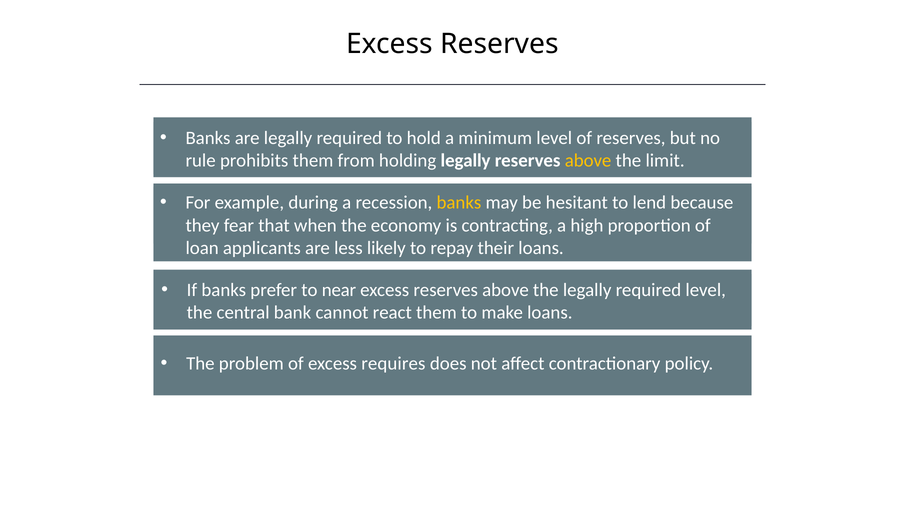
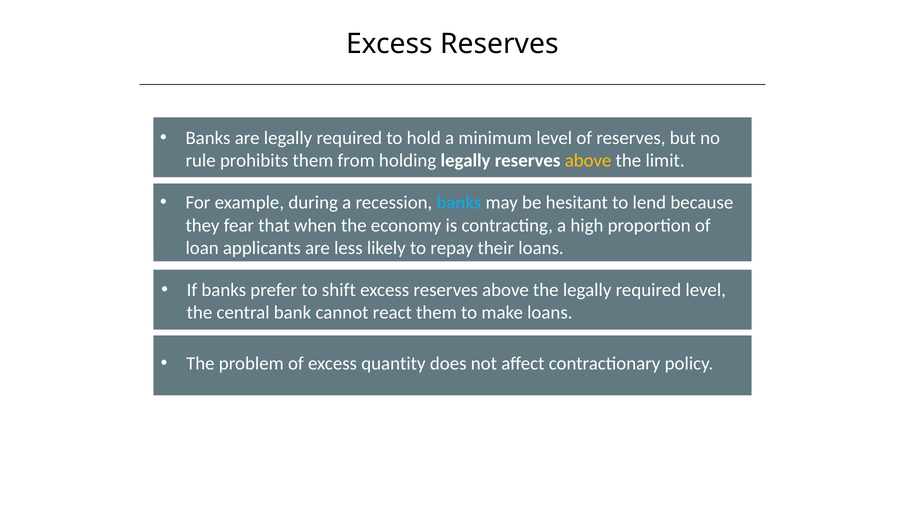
banks colour: yellow -> light blue (459, 203)
near: near -> shift (339, 290)
requires: requires -> quantity (393, 364)
